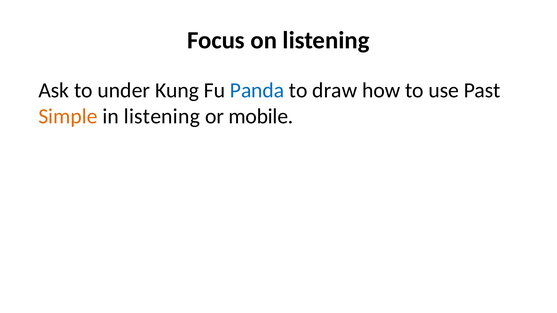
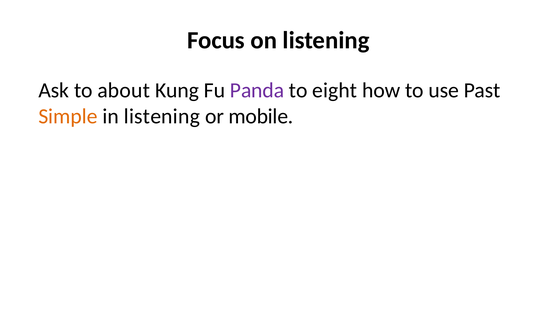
under: under -> about (124, 91)
Panda colour: blue -> purple (257, 91)
draw: draw -> eight (335, 91)
